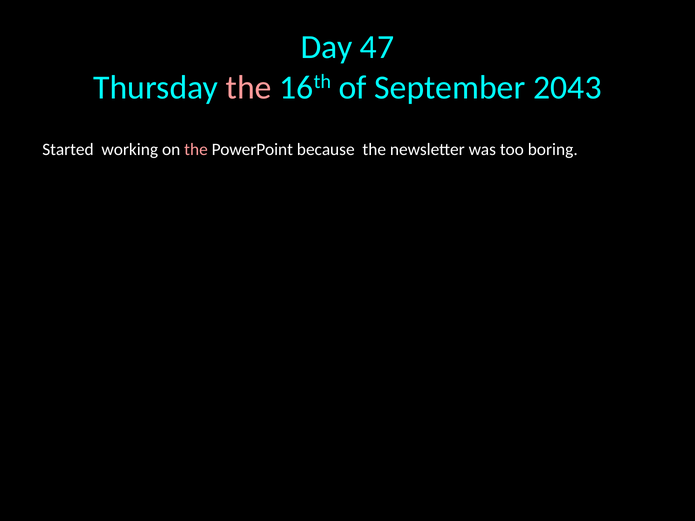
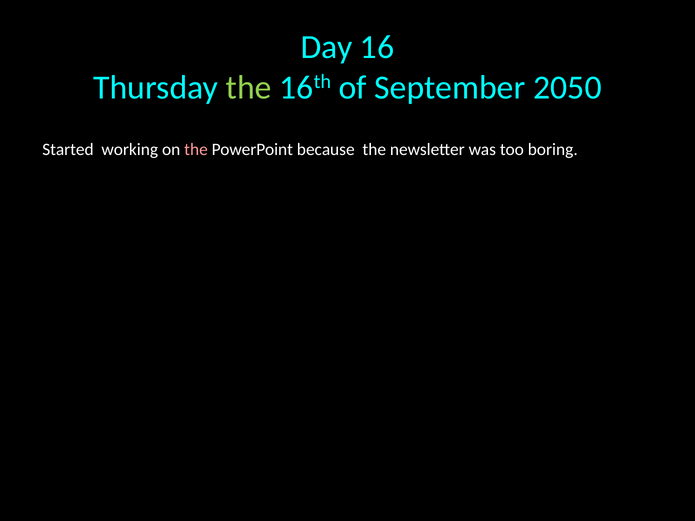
47: 47 -> 16 (377, 47)
the colour: pink -> light green (249, 88)
2043: 2043 -> 2050 (567, 88)
